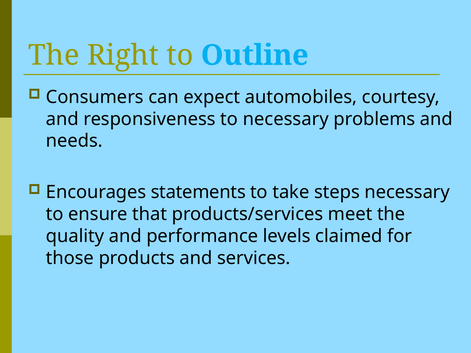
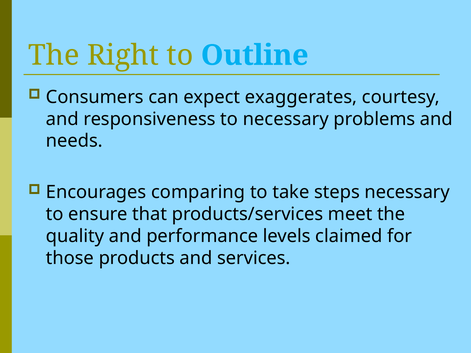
automobiles: automobiles -> exaggerates (301, 97)
statements: statements -> comparing (198, 192)
